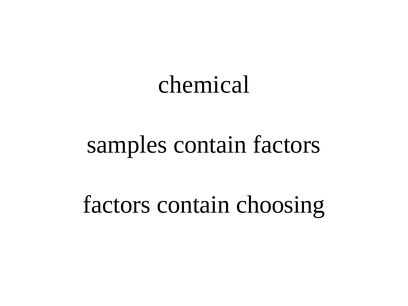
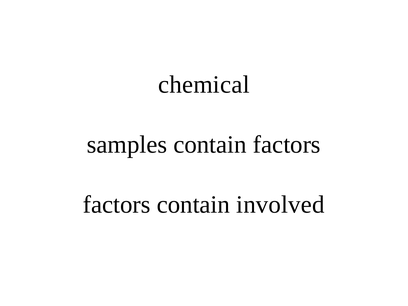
choosing: choosing -> involved (280, 204)
